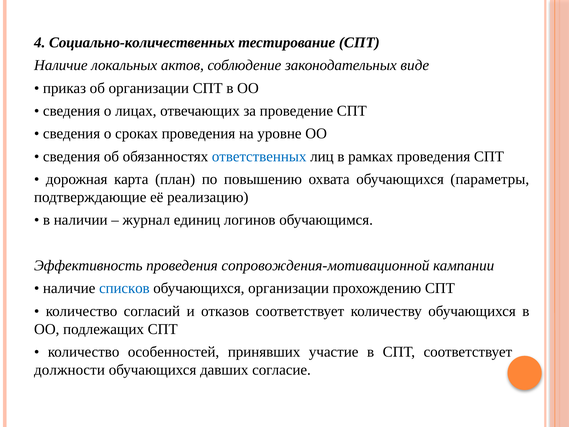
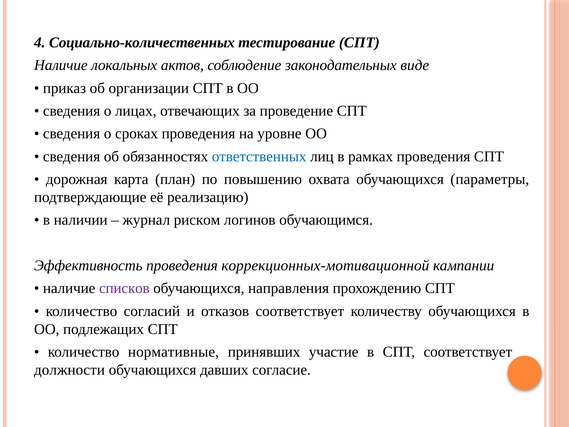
единиц: единиц -> риском (197, 220)
сопровождения-мотивационной: сопровождения-мотивационной -> коррекционных-мотивационной (325, 265)
списков colour: blue -> purple (124, 288)
обучающихся организации: организации -> направления (289, 288)
особенностей: особенностей -> нормативные (173, 352)
